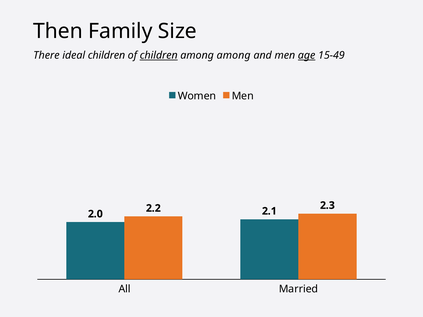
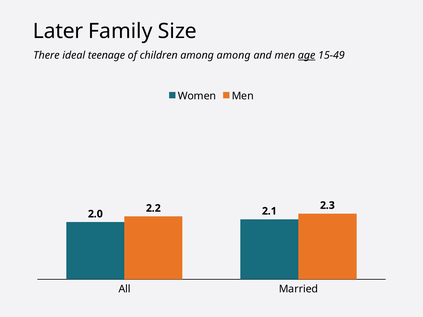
Then: Then -> Later (58, 31)
ideal children: children -> teenage (107, 55)
children underline: present -> none (159, 55)
